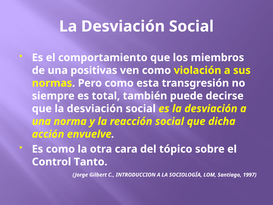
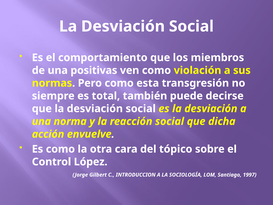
Tanto: Tanto -> López (91, 162)
